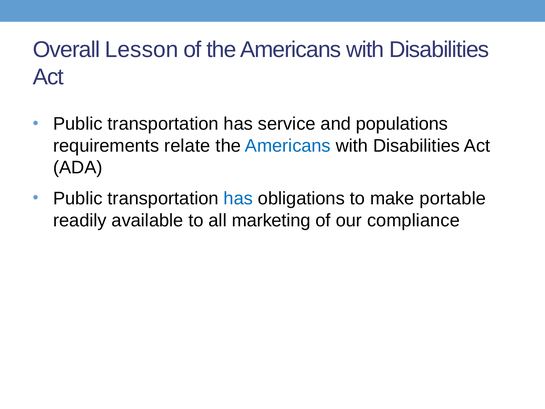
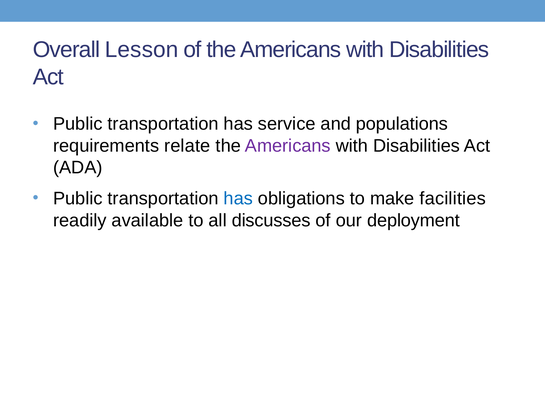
Americans colour: blue -> purple (288, 146)
portable: portable -> facilities (453, 198)
marketing: marketing -> discusses (271, 220)
compliance: compliance -> deployment (414, 220)
